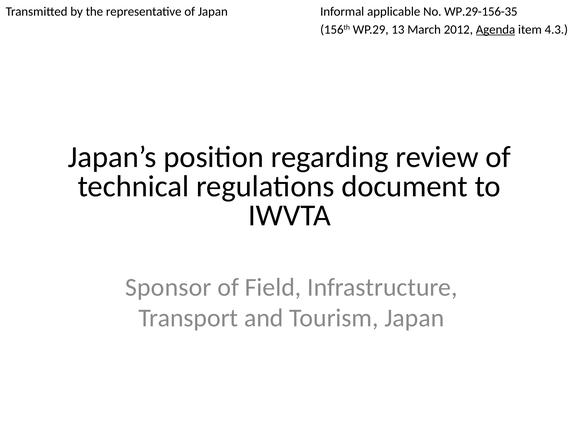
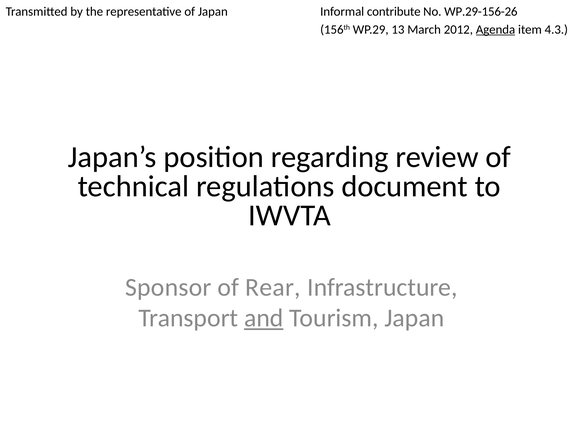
applicable: applicable -> contribute (394, 11)
WP.29-156-35: WP.29-156-35 -> WP.29-156-26 (481, 11)
Field: Field -> Rear (273, 287)
and underline: none -> present (264, 318)
